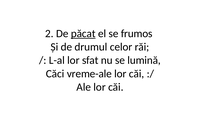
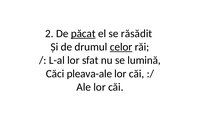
frumos: frumos -> răsădit (137, 33)
celor underline: none -> present (121, 47)
vreme-ale: vreme-ale -> pleava-ale (89, 73)
